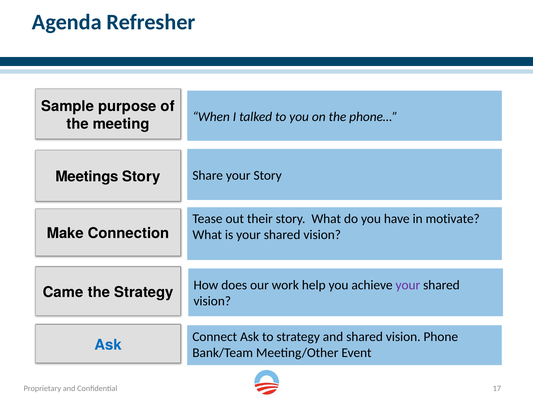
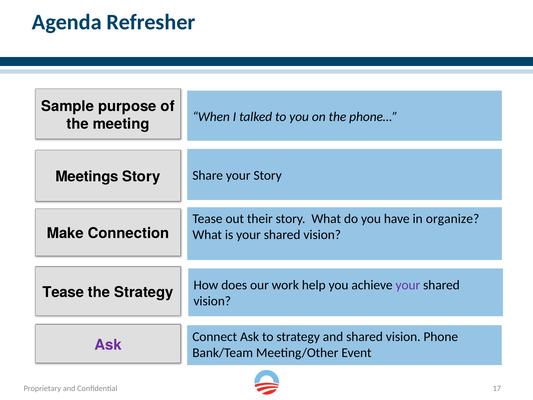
motivate: motivate -> organize (453, 219)
Came: Came -> Tease (63, 292)
Ask colour: blue -> purple (108, 345)
